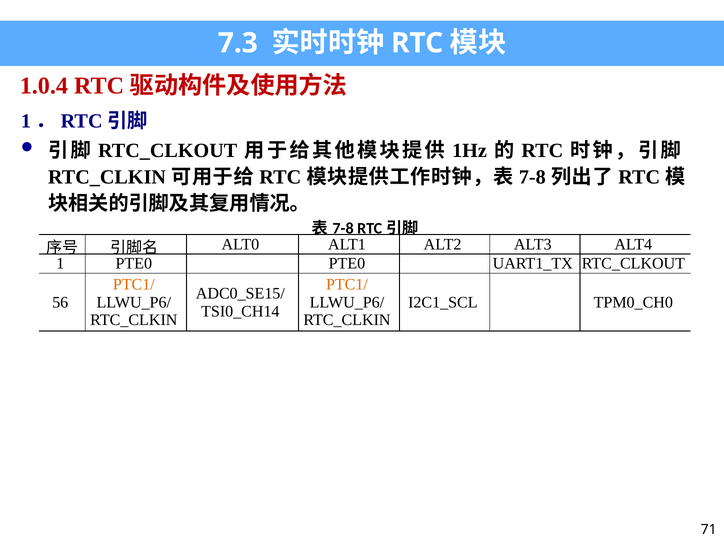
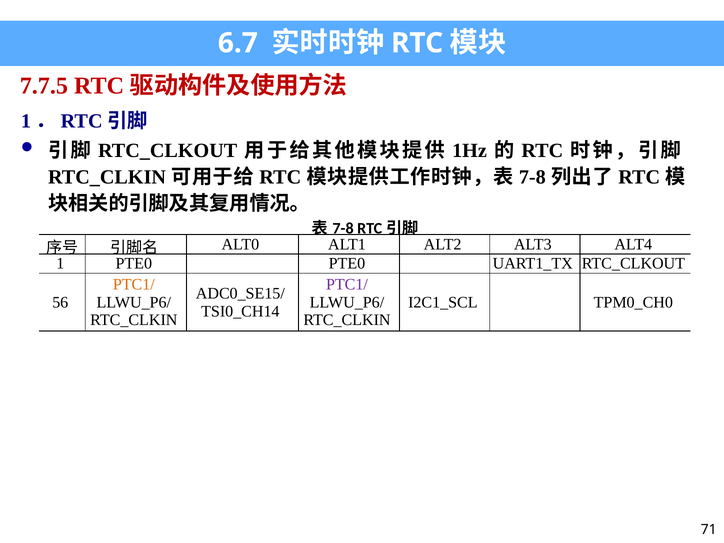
7.3: 7.3 -> 6.7 (238, 43)
1.0.4: 1.0.4 -> 7.7.5 (44, 86)
PTC1/ colour: orange -> purple (347, 284)
